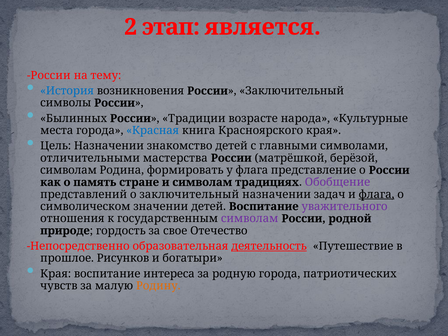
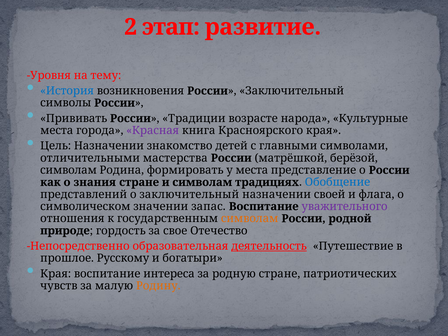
является: является -> развитие (263, 27)
России: России -> Уровня (49, 75)
Былинных: Былинных -> Прививать (74, 118)
Красная colour: blue -> purple (153, 130)
у флага: флага -> места (252, 170)
память: память -> знания (95, 182)
Обобщение colour: purple -> blue (337, 182)
задач: задач -> своей (330, 194)
флага underline: present -> none (377, 194)
значении детей: детей -> запас (208, 206)
символам colour: purple -> orange (250, 219)
Рисунков: Рисунков -> Русскому (123, 258)
родную города: города -> стране (279, 274)
